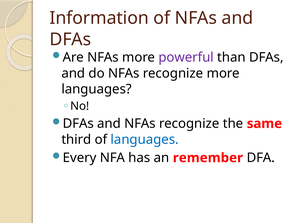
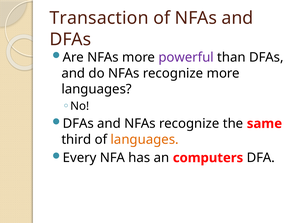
Information: Information -> Transaction (99, 18)
languages colour: blue -> orange (145, 139)
remember: remember -> computers (208, 158)
